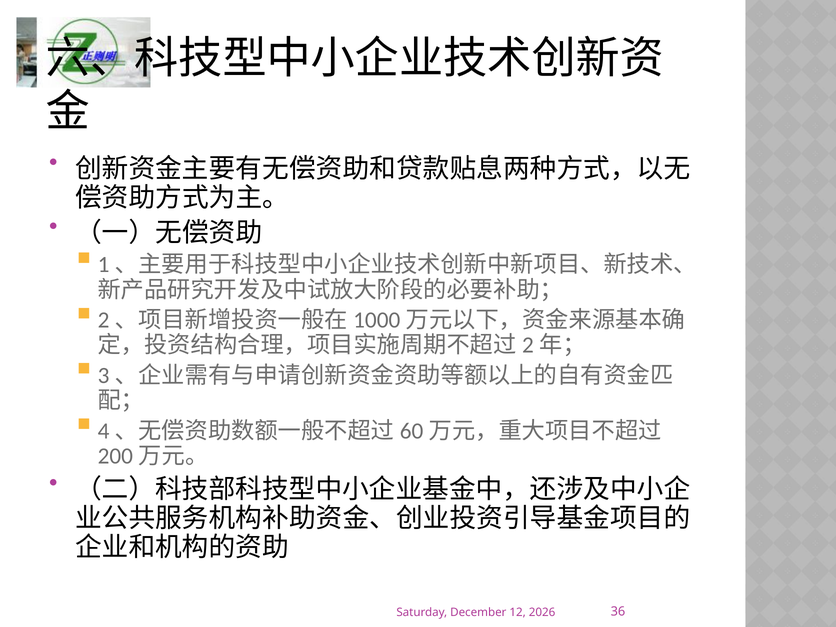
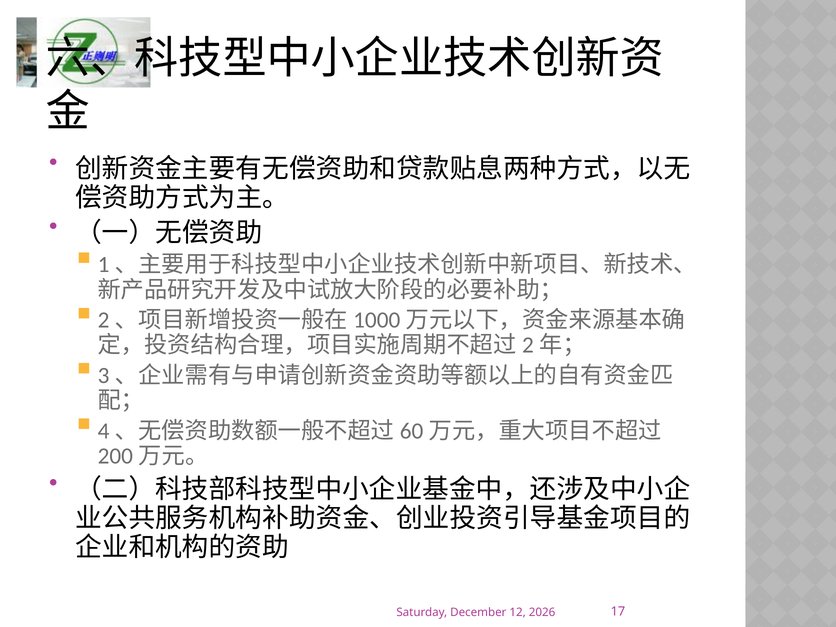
36: 36 -> 17 (618, 611)
